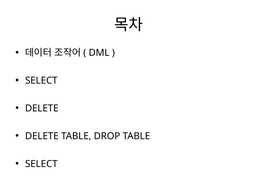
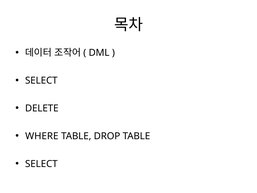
DELETE: DELETE -> WHERE (42, 136)
